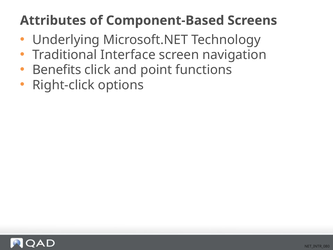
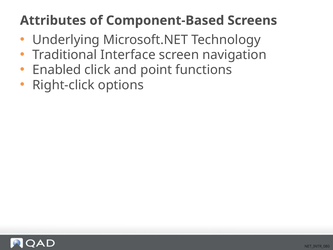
Benefits: Benefits -> Enabled (57, 70)
